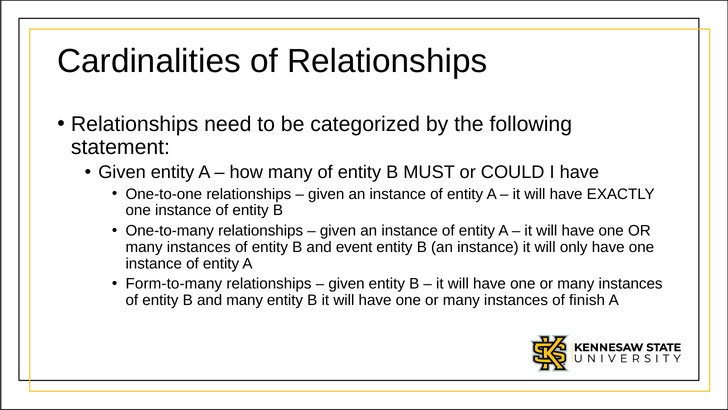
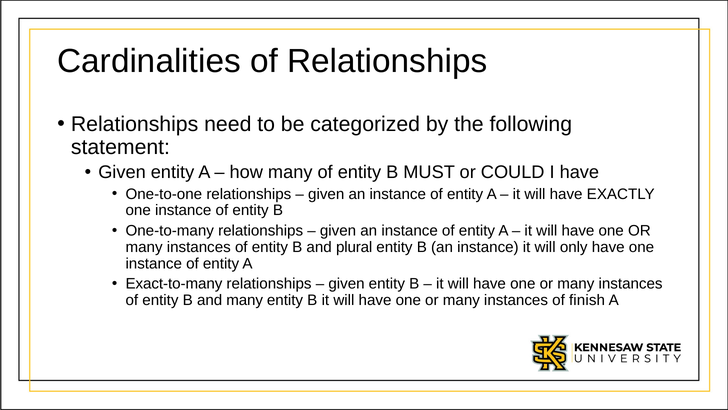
event: event -> plural (354, 247)
Form-to-many: Form-to-many -> Exact-to-many (174, 283)
